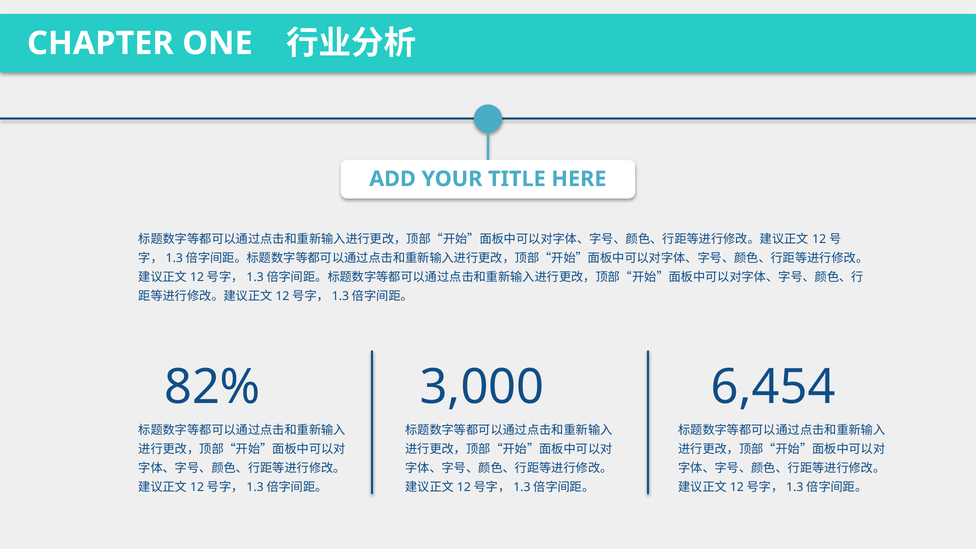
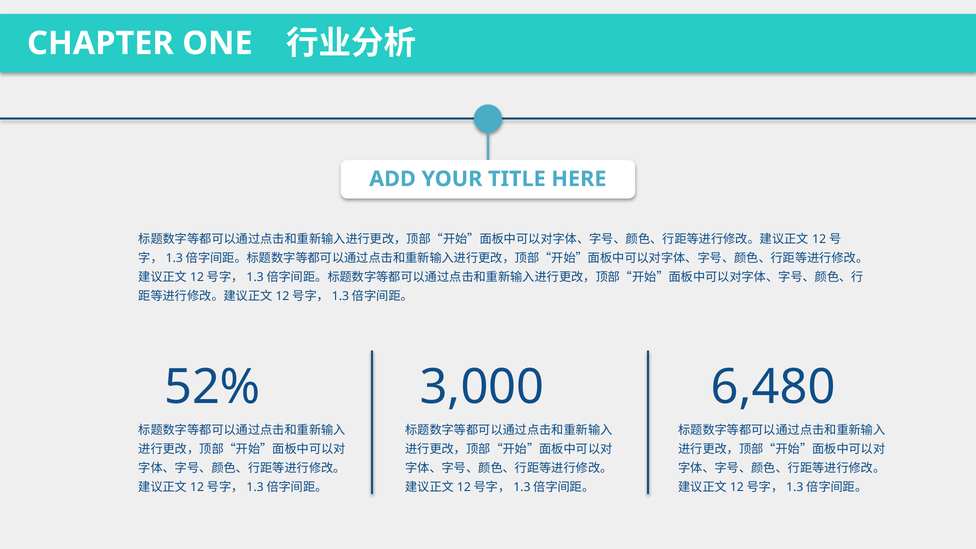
82%: 82% -> 52% (212, 387)
6,454: 6,454 -> 6,480 (773, 387)
